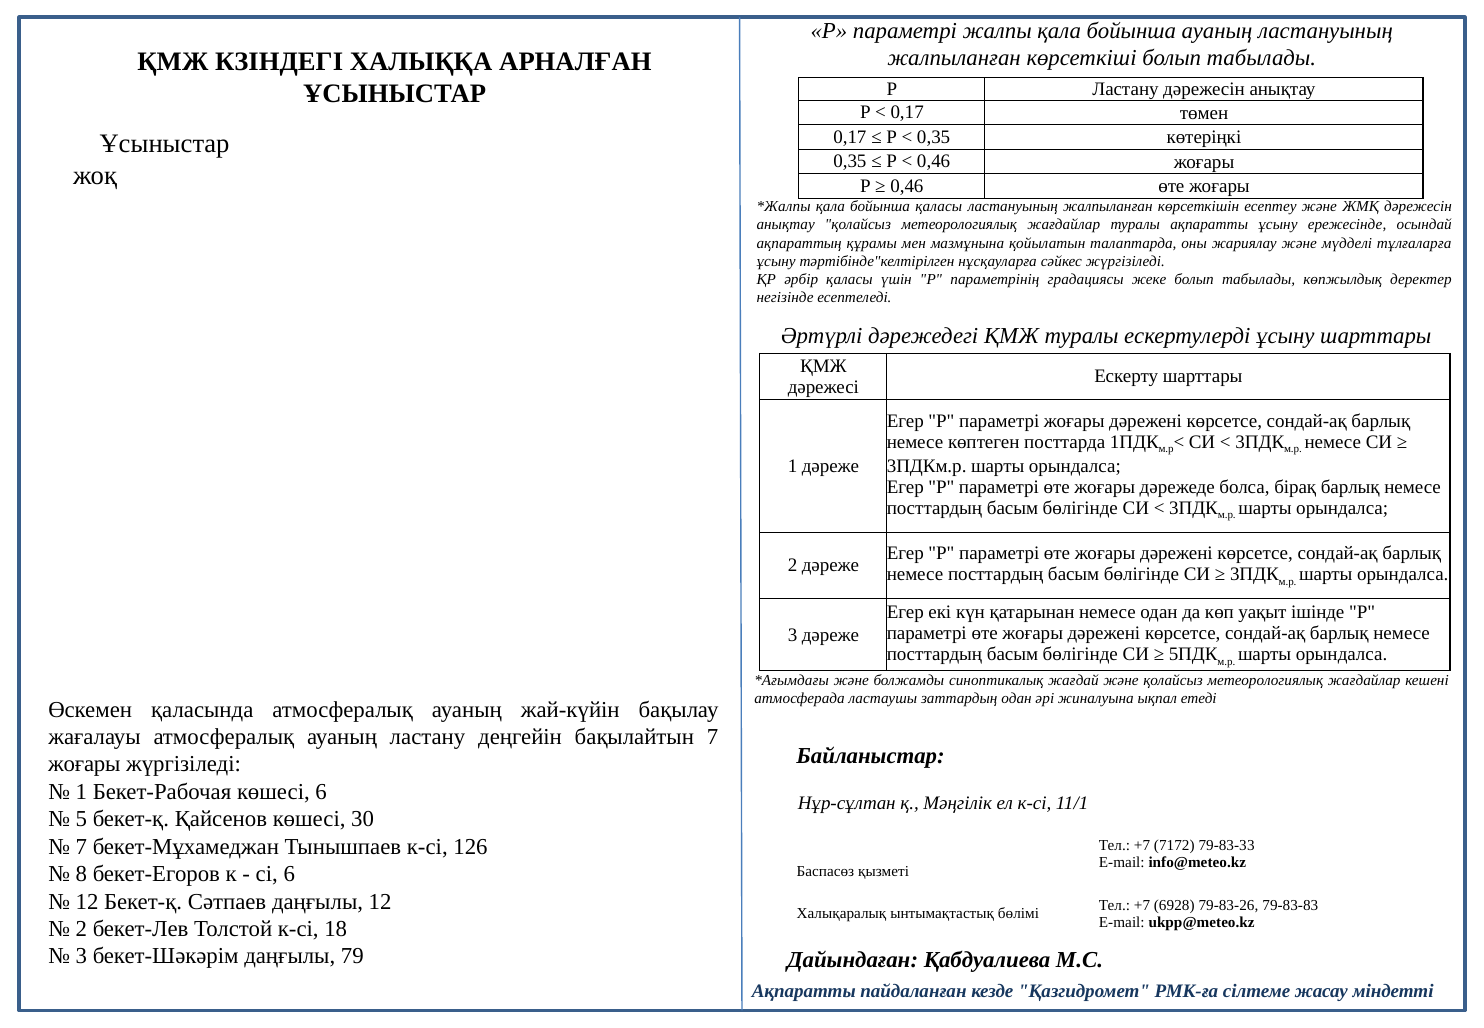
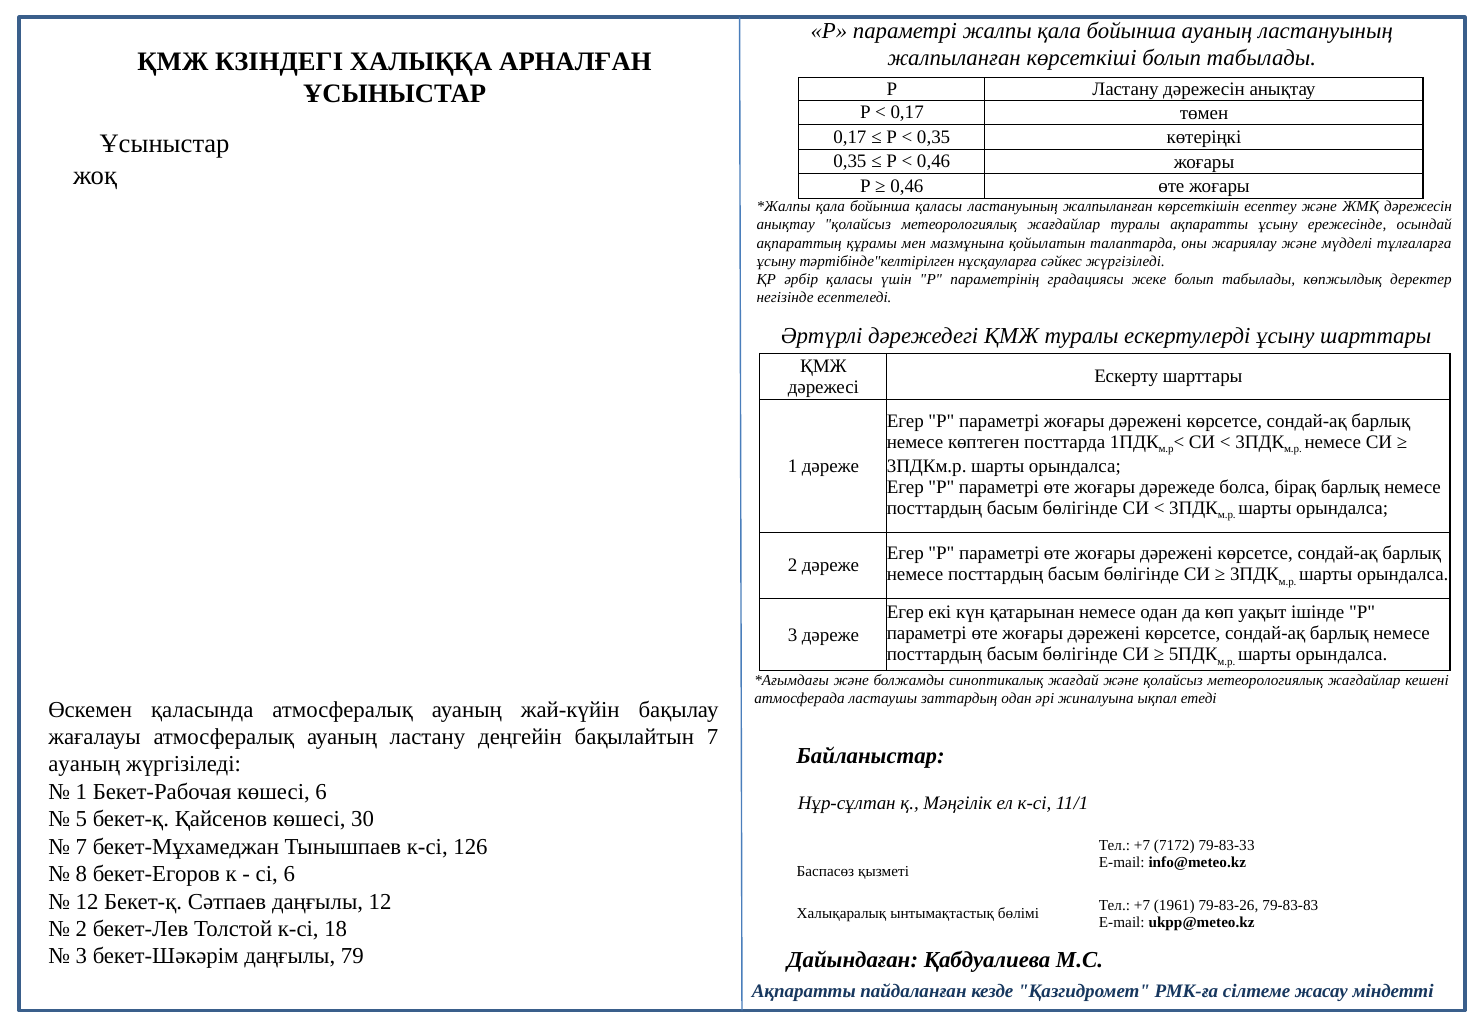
жоғары: жоғары -> ауаның (84, 764)
6928: 6928 -> 1961 (1174, 905)
